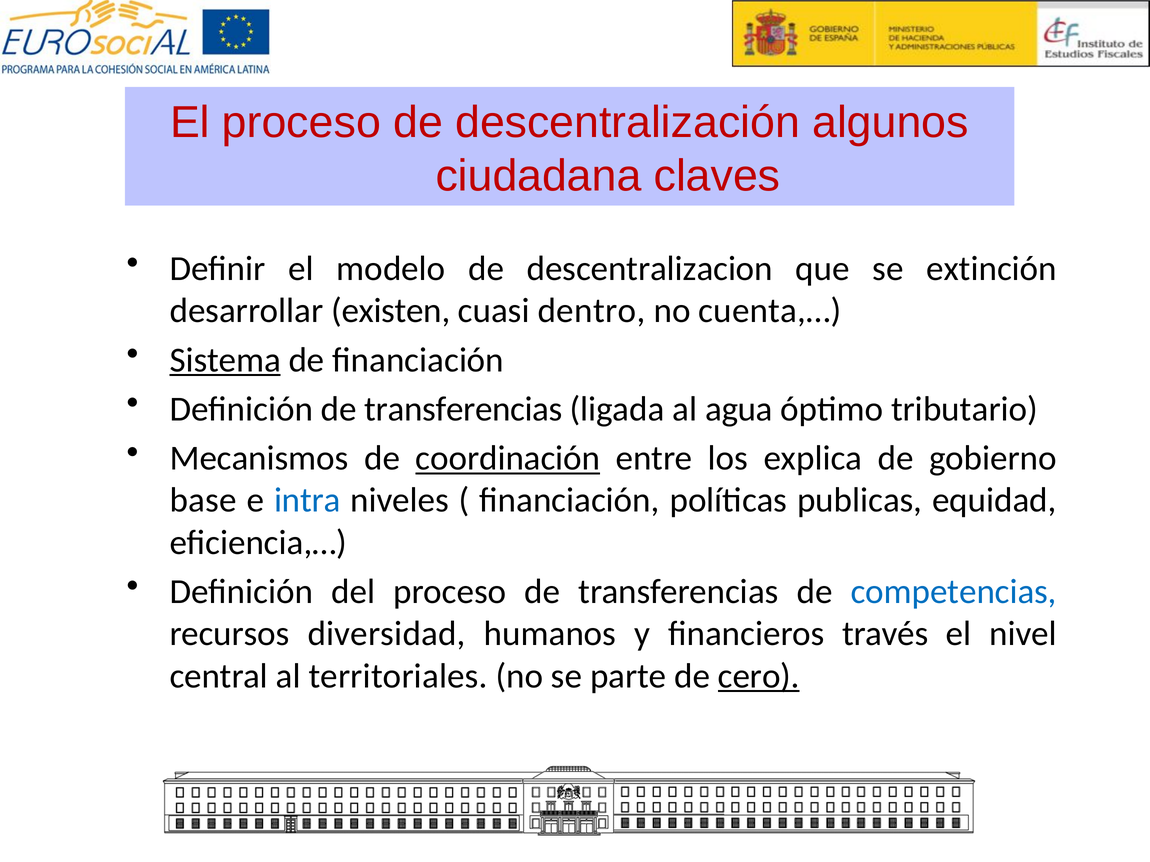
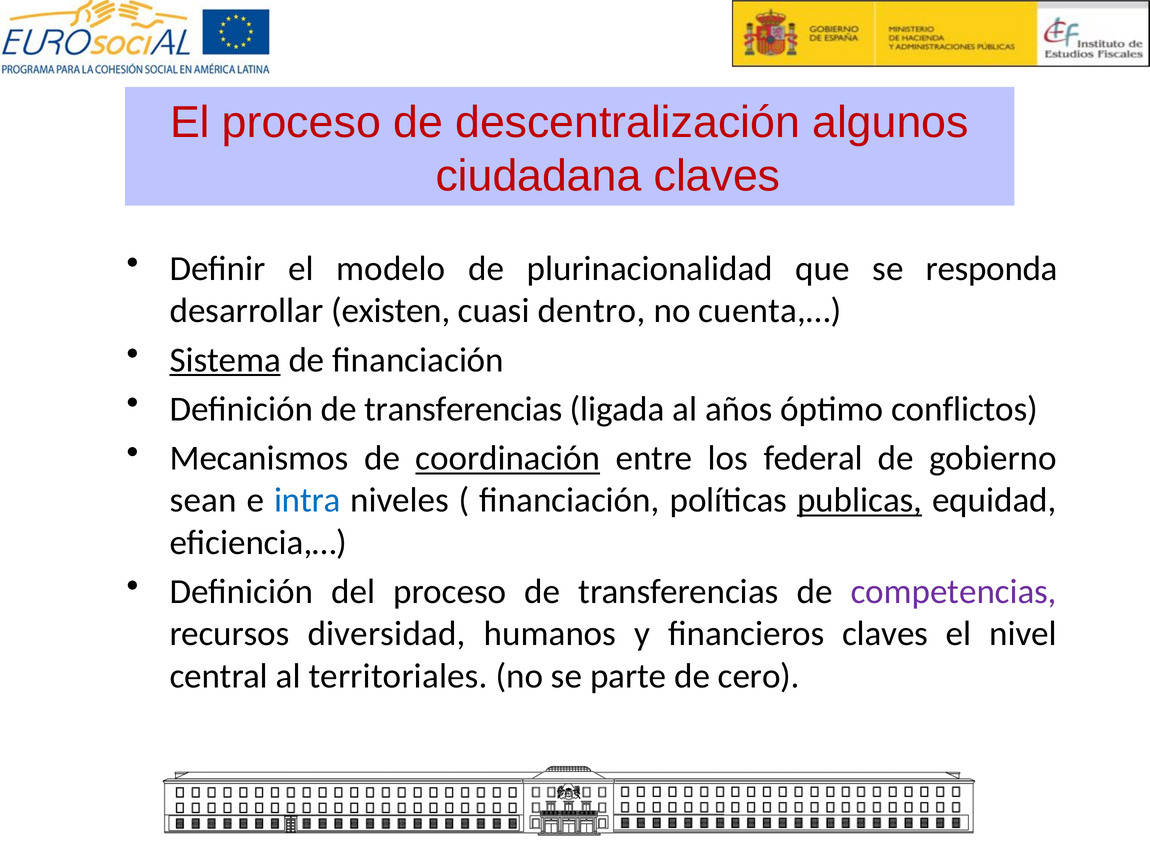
descentralizacion: descentralizacion -> plurinacionalidad (650, 269)
extinción: extinción -> responda (992, 269)
agua: agua -> años (739, 409)
tributario: tributario -> conflictos (965, 409)
explica: explica -> federal (813, 459)
base: base -> sean (203, 501)
publicas underline: none -> present (860, 501)
competencias colour: blue -> purple (954, 592)
financieros través: través -> claves (885, 634)
cero underline: present -> none (759, 676)
